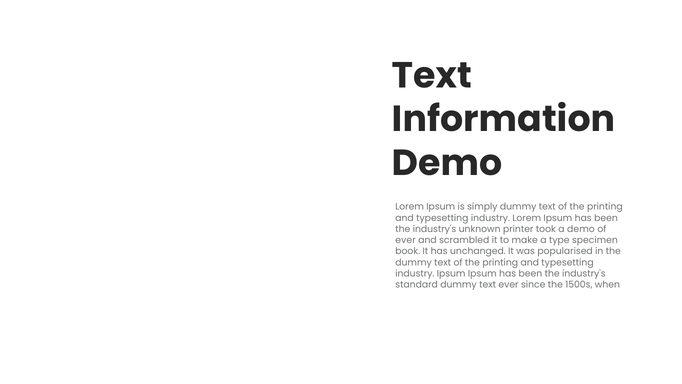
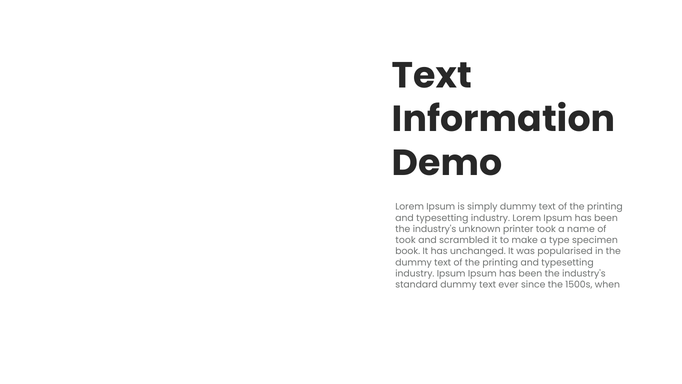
a demo: demo -> name (581, 229)
ever: ever -> took (406, 240)
